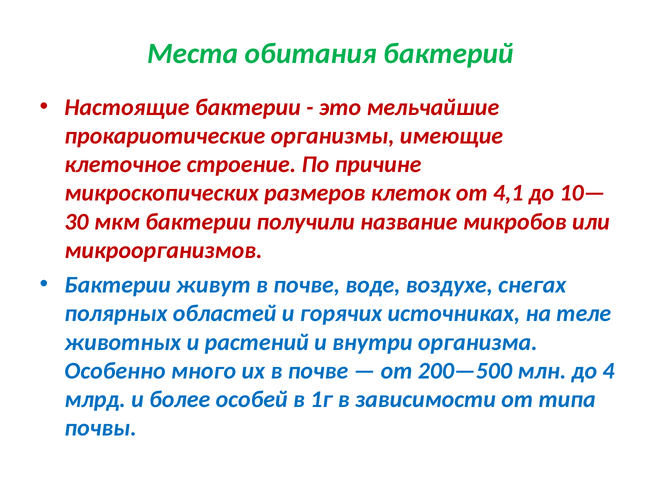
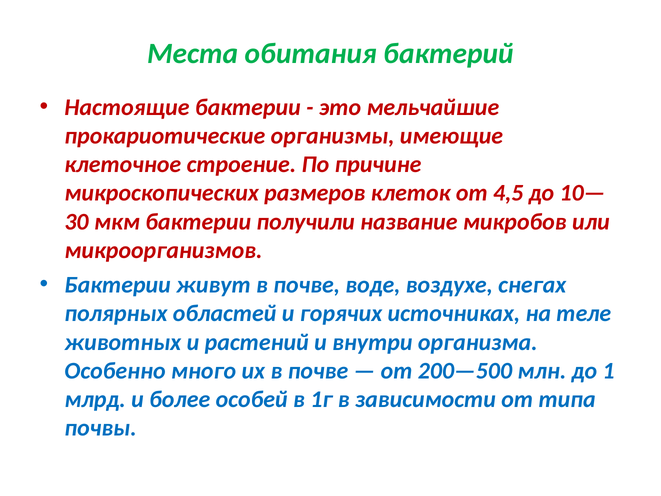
4,1: 4,1 -> 4,5 (508, 193)
4: 4 -> 1 (609, 371)
